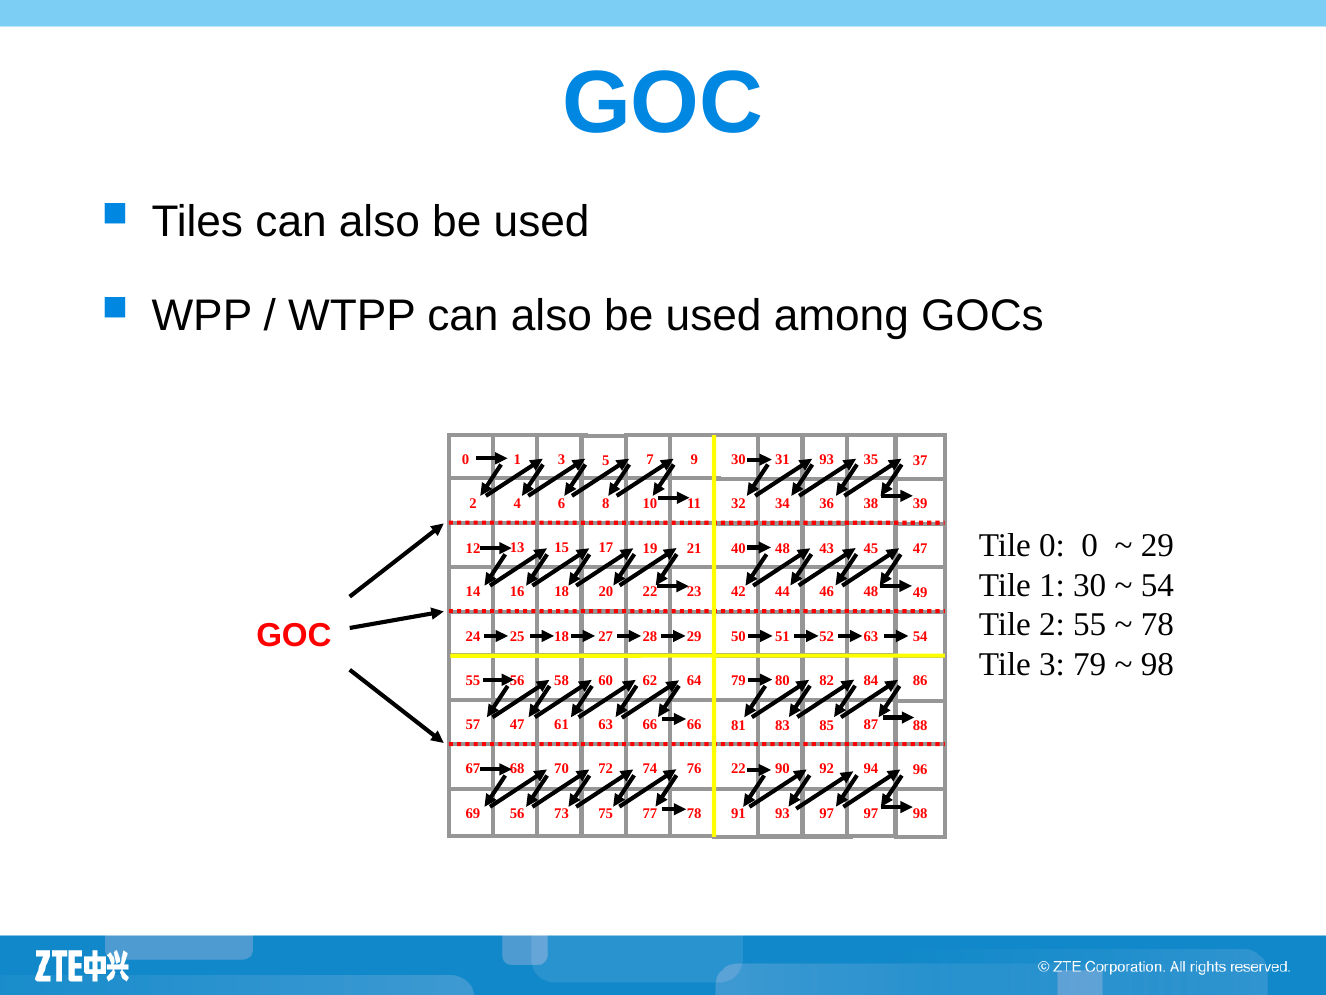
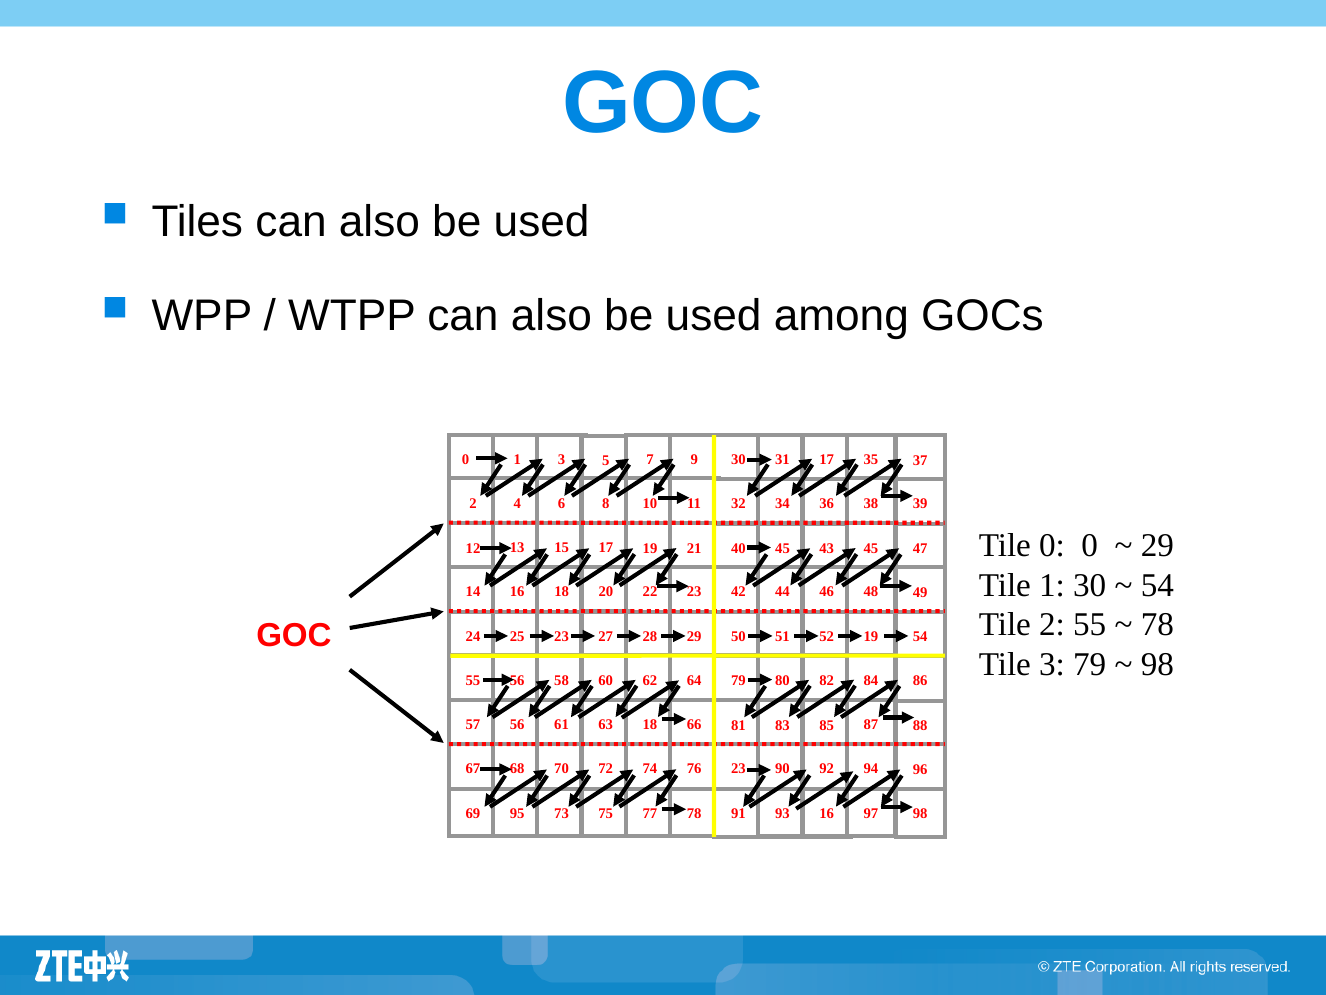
31 93: 93 -> 17 (827, 460)
40 48: 48 -> 45 (783, 548)
25 18: 18 -> 23 (562, 636)
52 63: 63 -> 19 (871, 636)
57 47: 47 -> 56 (517, 725)
63 66: 66 -> 18 (650, 725)
76 22: 22 -> 23 (738, 769)
69 56: 56 -> 95 (517, 813)
93 97: 97 -> 16 (827, 813)
